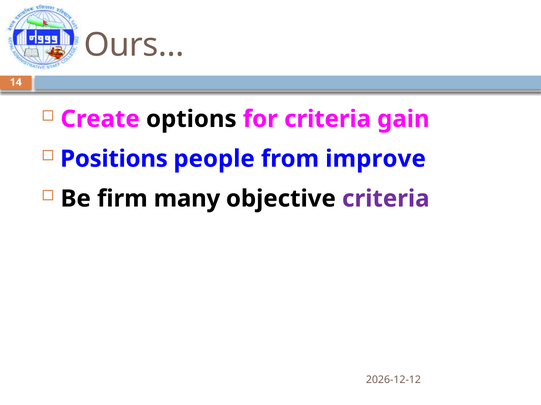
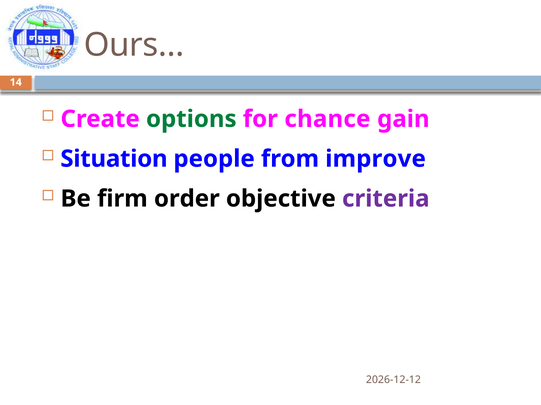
options colour: black -> green (191, 119)
for criteria: criteria -> chance (327, 119)
Positions: Positions -> Situation (114, 159)
many: many -> order (187, 199)
